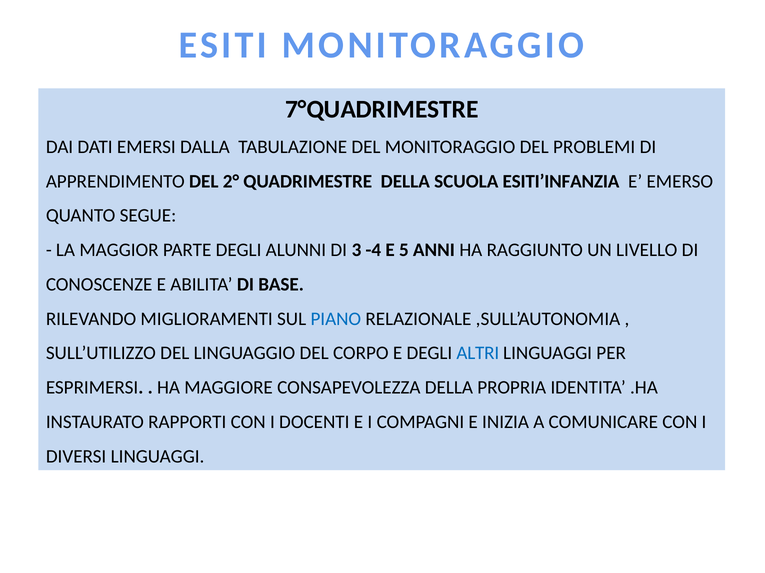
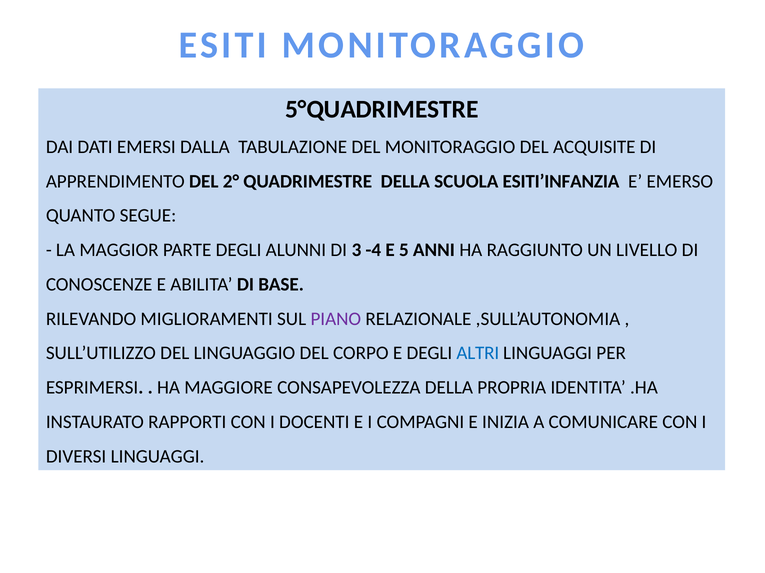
7°QUADRIMESTRE: 7°QUADRIMESTRE -> 5°QUADRIMESTRE (382, 109)
PROBLEMI: PROBLEMI -> ACQUISITE (594, 147)
PIANO colour: blue -> purple (336, 319)
